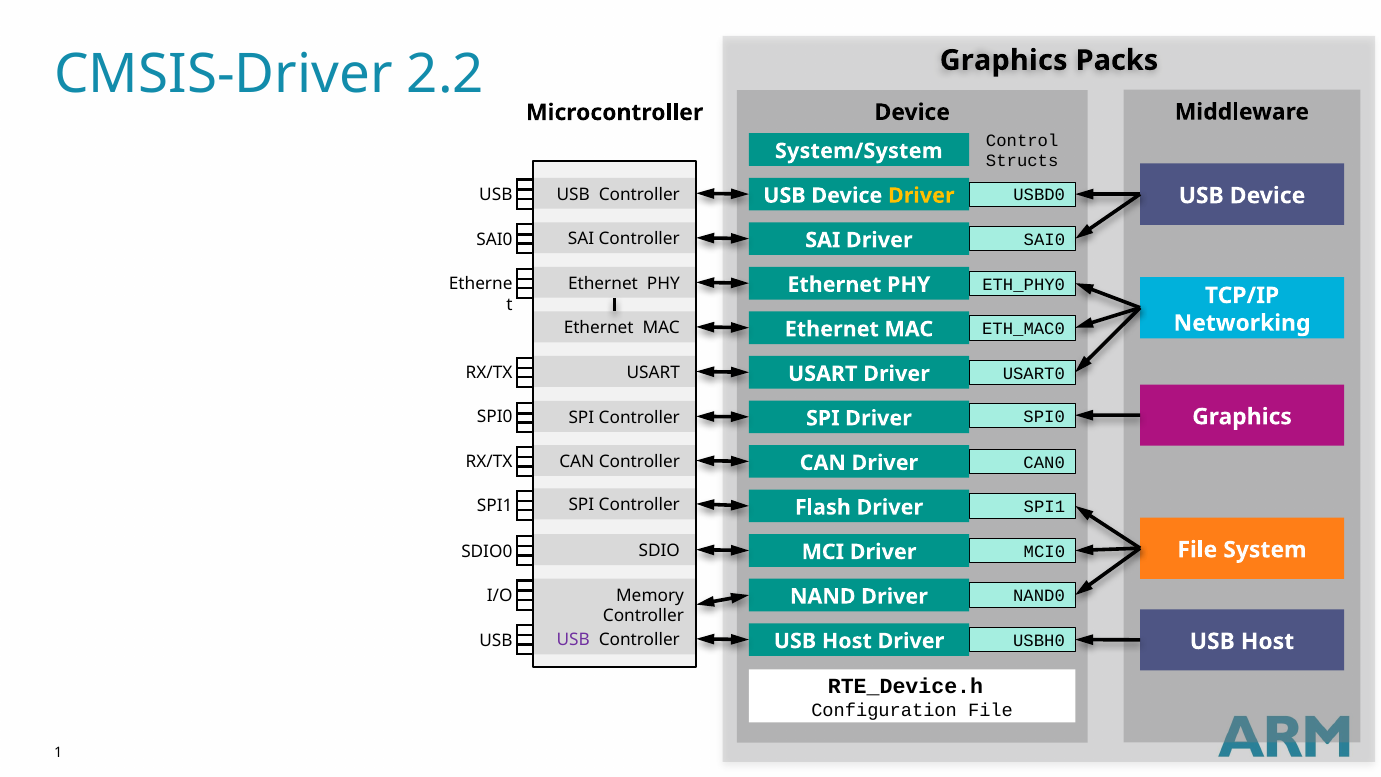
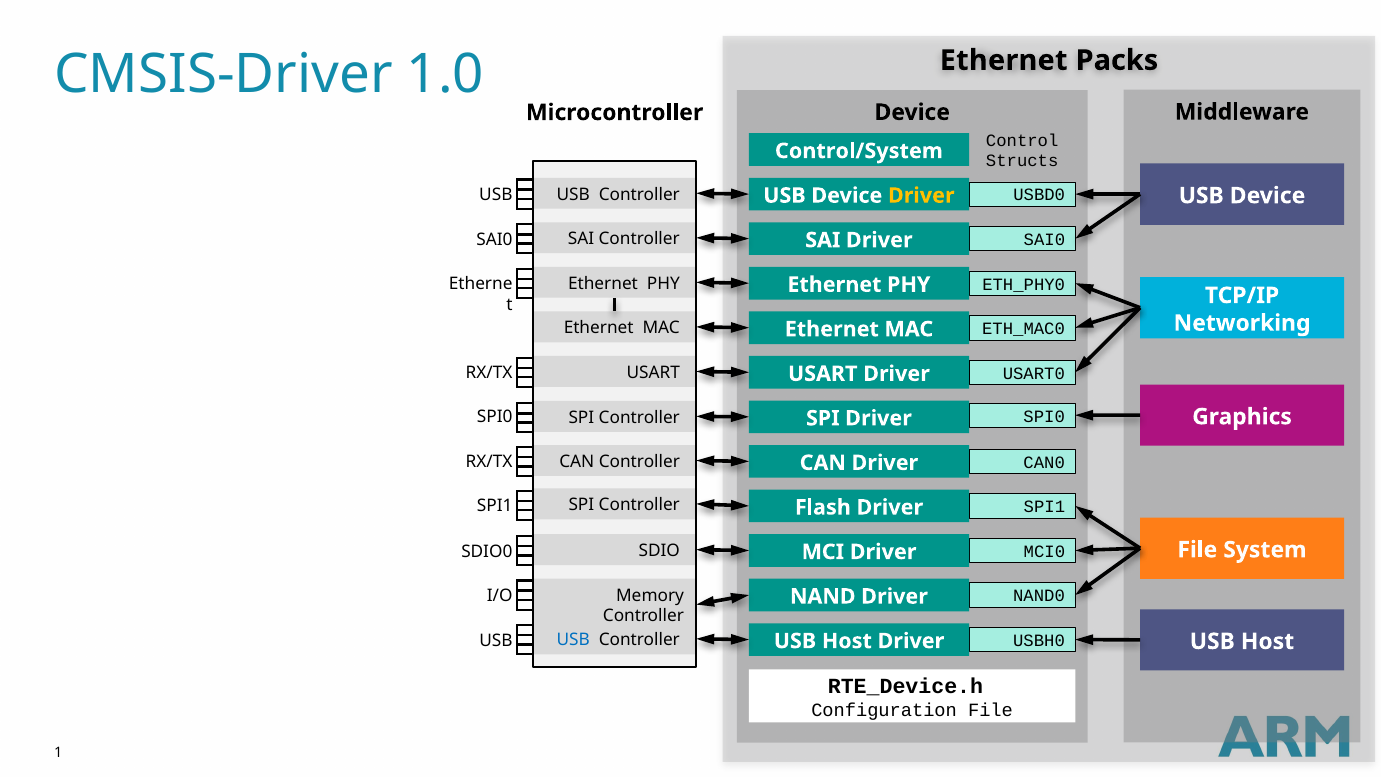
Graphics: Graphics -> Ethernet (1004, 60)
2.2: 2.2 -> 1.0 (445, 75)
System/System: System/System -> Control/System (859, 151)
USB colour: purple -> blue (573, 640)
